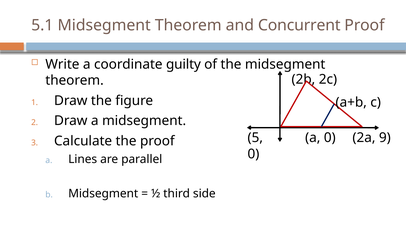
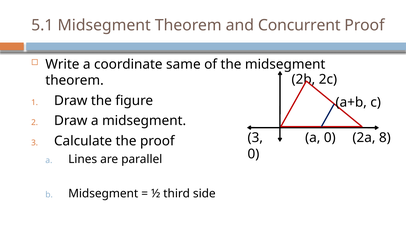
guilty: guilty -> same (183, 64)
9: 9 -> 8 (385, 138)
5: 5 -> 3 (255, 138)
